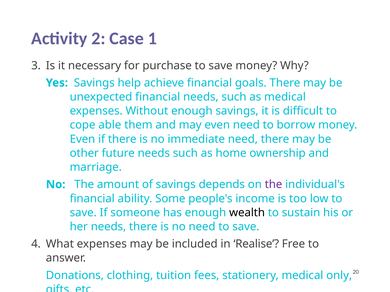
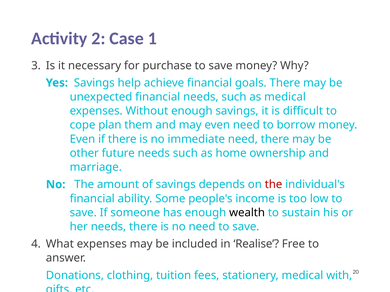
able: able -> plan (110, 125)
the colour: purple -> red (274, 185)
only: only -> with (339, 276)
